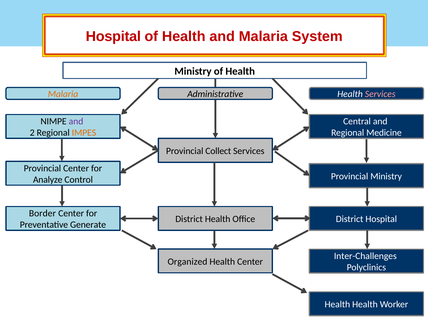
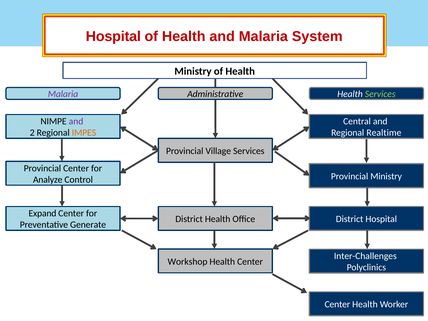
Malaria colour: orange -> purple (63, 94)
Services colour: pink -> light green (380, 94)
Medicine: Medicine -> Realtime (384, 133)
Collect: Collect -> Village (218, 151)
Border: Border -> Expand (43, 213)
Organized: Organized -> Workshop (188, 262)
Health: Health -> Center (337, 304)
